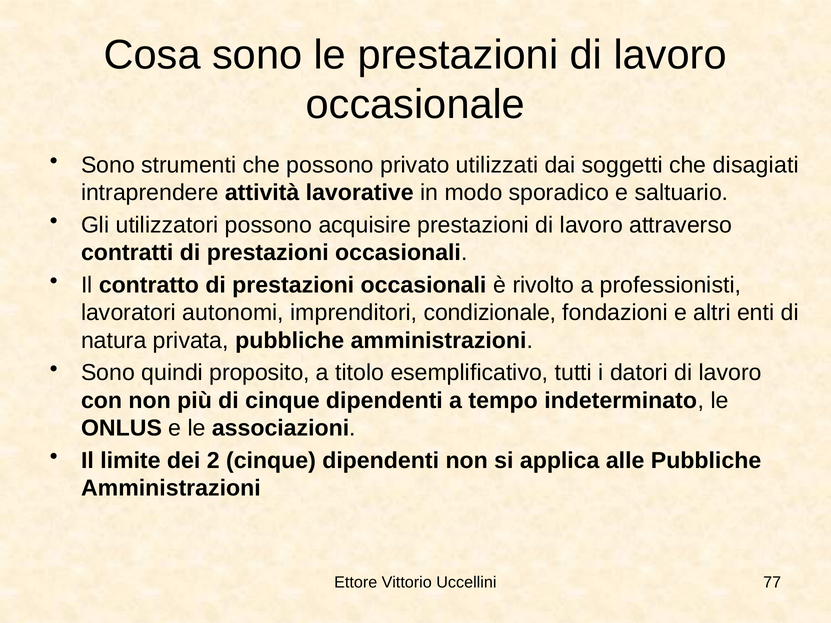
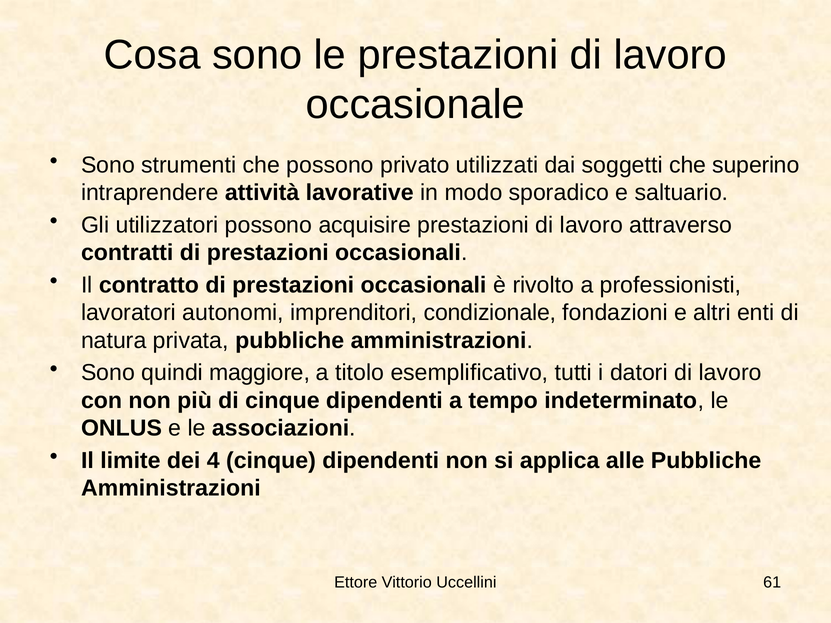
disagiati: disagiati -> superino (756, 165)
proposito: proposito -> maggiore (260, 373)
2: 2 -> 4 (213, 461)
77: 77 -> 61 (772, 583)
